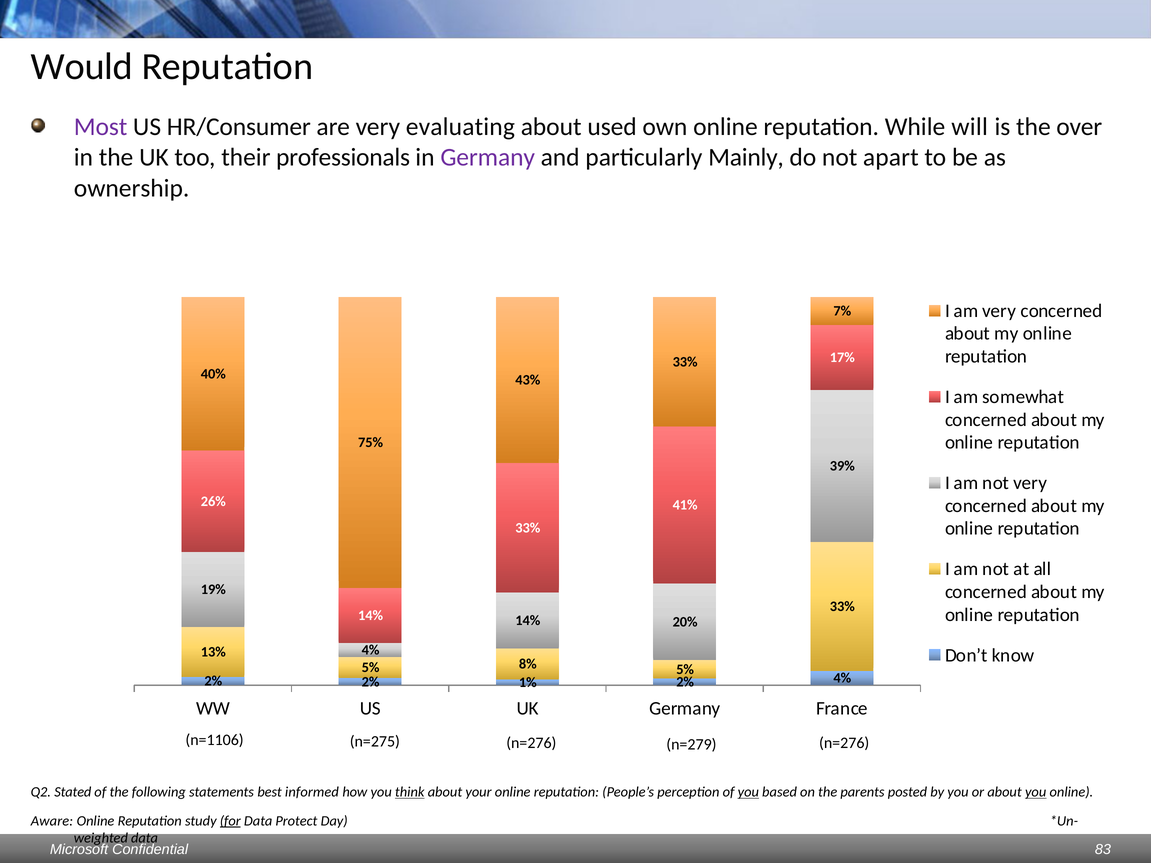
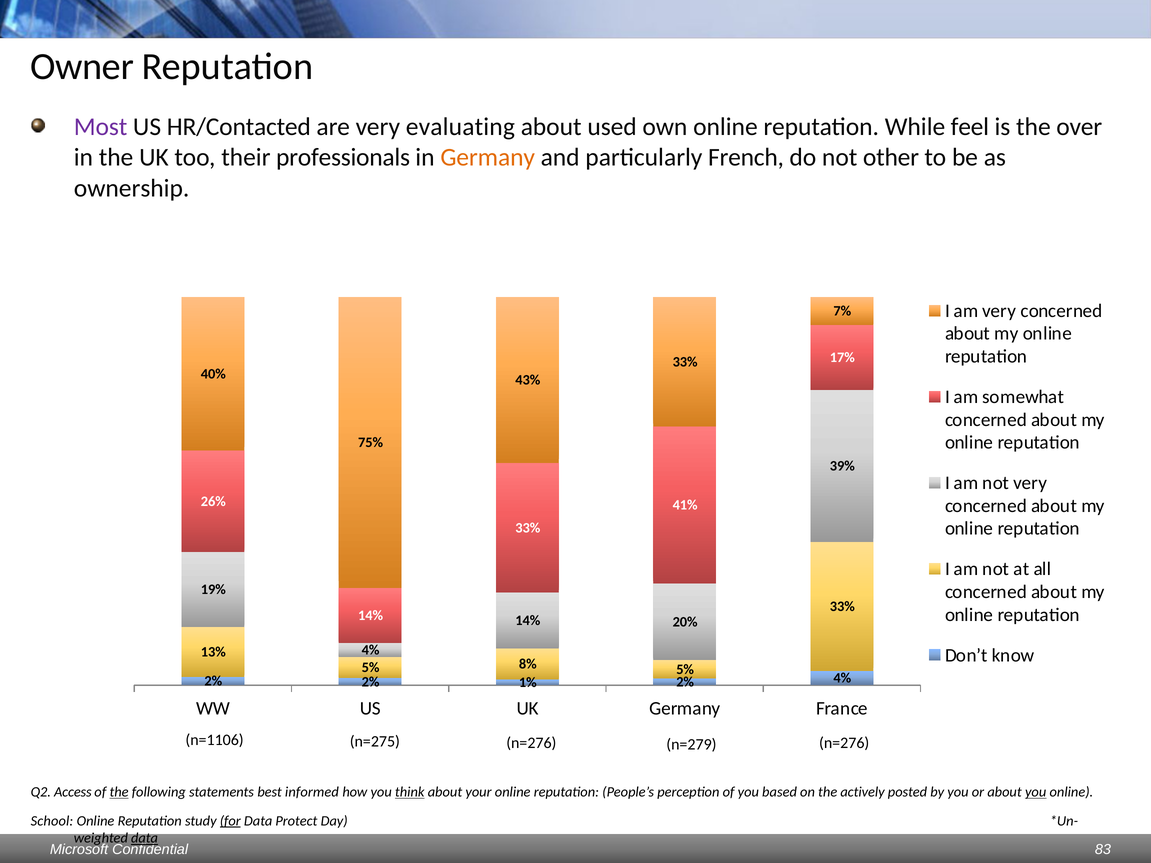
Would: Would -> Owner (82, 67)
HR/Consumer: HR/Consumer -> HR/Contacted (239, 127)
will: will -> feel (970, 127)
Germany colour: purple -> orange (488, 157)
Mainly: Mainly -> French (746, 157)
apart: apart -> other (891, 157)
Stated: Stated -> Access (73, 792)
the underline: none -> present (119, 792)
you underline: present -> none (748, 792)
parents: parents -> actively (862, 792)
Aware: Aware -> School (52, 821)
data underline: none -> present (145, 838)
